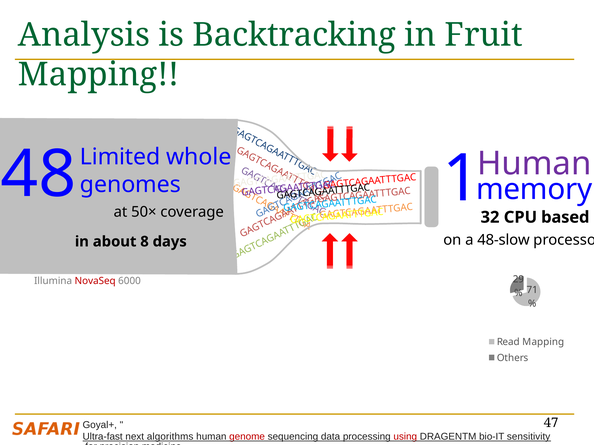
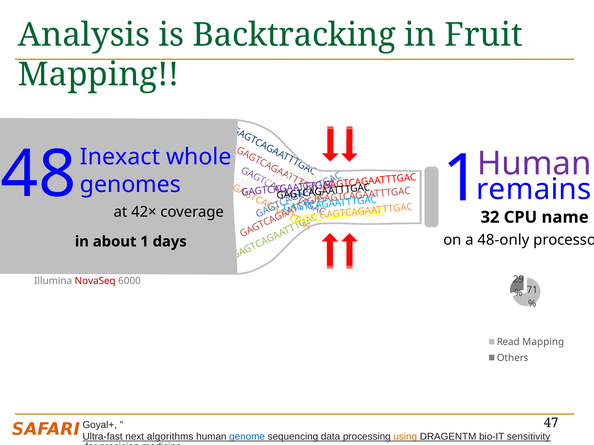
Limited: Limited -> Inexact (120, 157)
50×: 50× -> 42× (144, 212)
memory: memory -> remains (534, 190)
based: based -> name (565, 217)
48-slow: 48-slow -> 48-only (503, 240)
about 8: 8 -> 1 (145, 242)
genome colour: red -> blue (247, 437)
using colour: red -> orange (405, 437)
